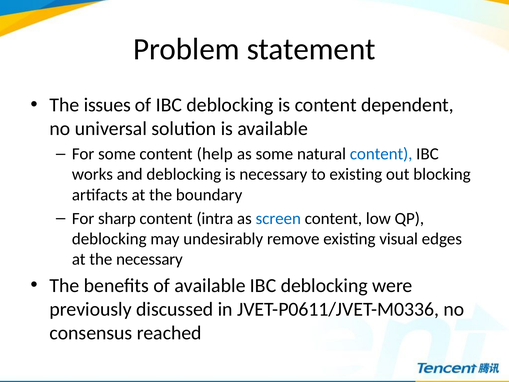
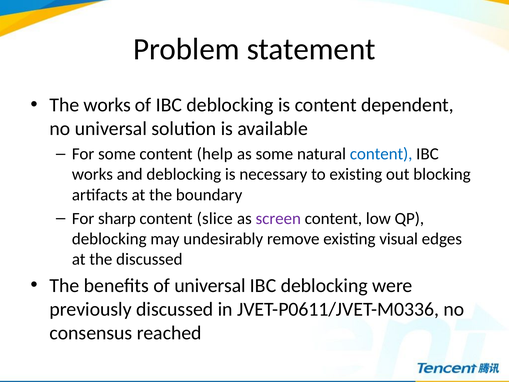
The issues: issues -> works (107, 105)
intra: intra -> slice (215, 218)
screen colour: blue -> purple (278, 218)
the necessary: necessary -> discussed (149, 259)
of available: available -> universal (210, 285)
